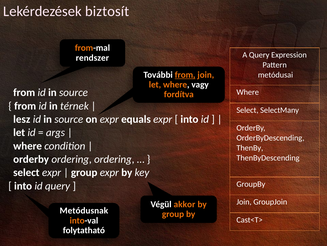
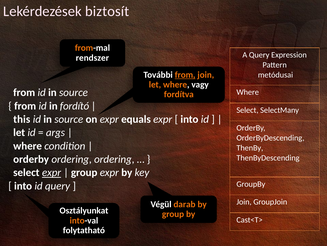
térnek: térnek -> fordító (75, 106)
lesz: lesz -> this (22, 119)
expr underline: none -> present (52, 172)
akkor: akkor -> darab (185, 204)
Metódusnak: Metódusnak -> Osztályunkat (84, 210)
